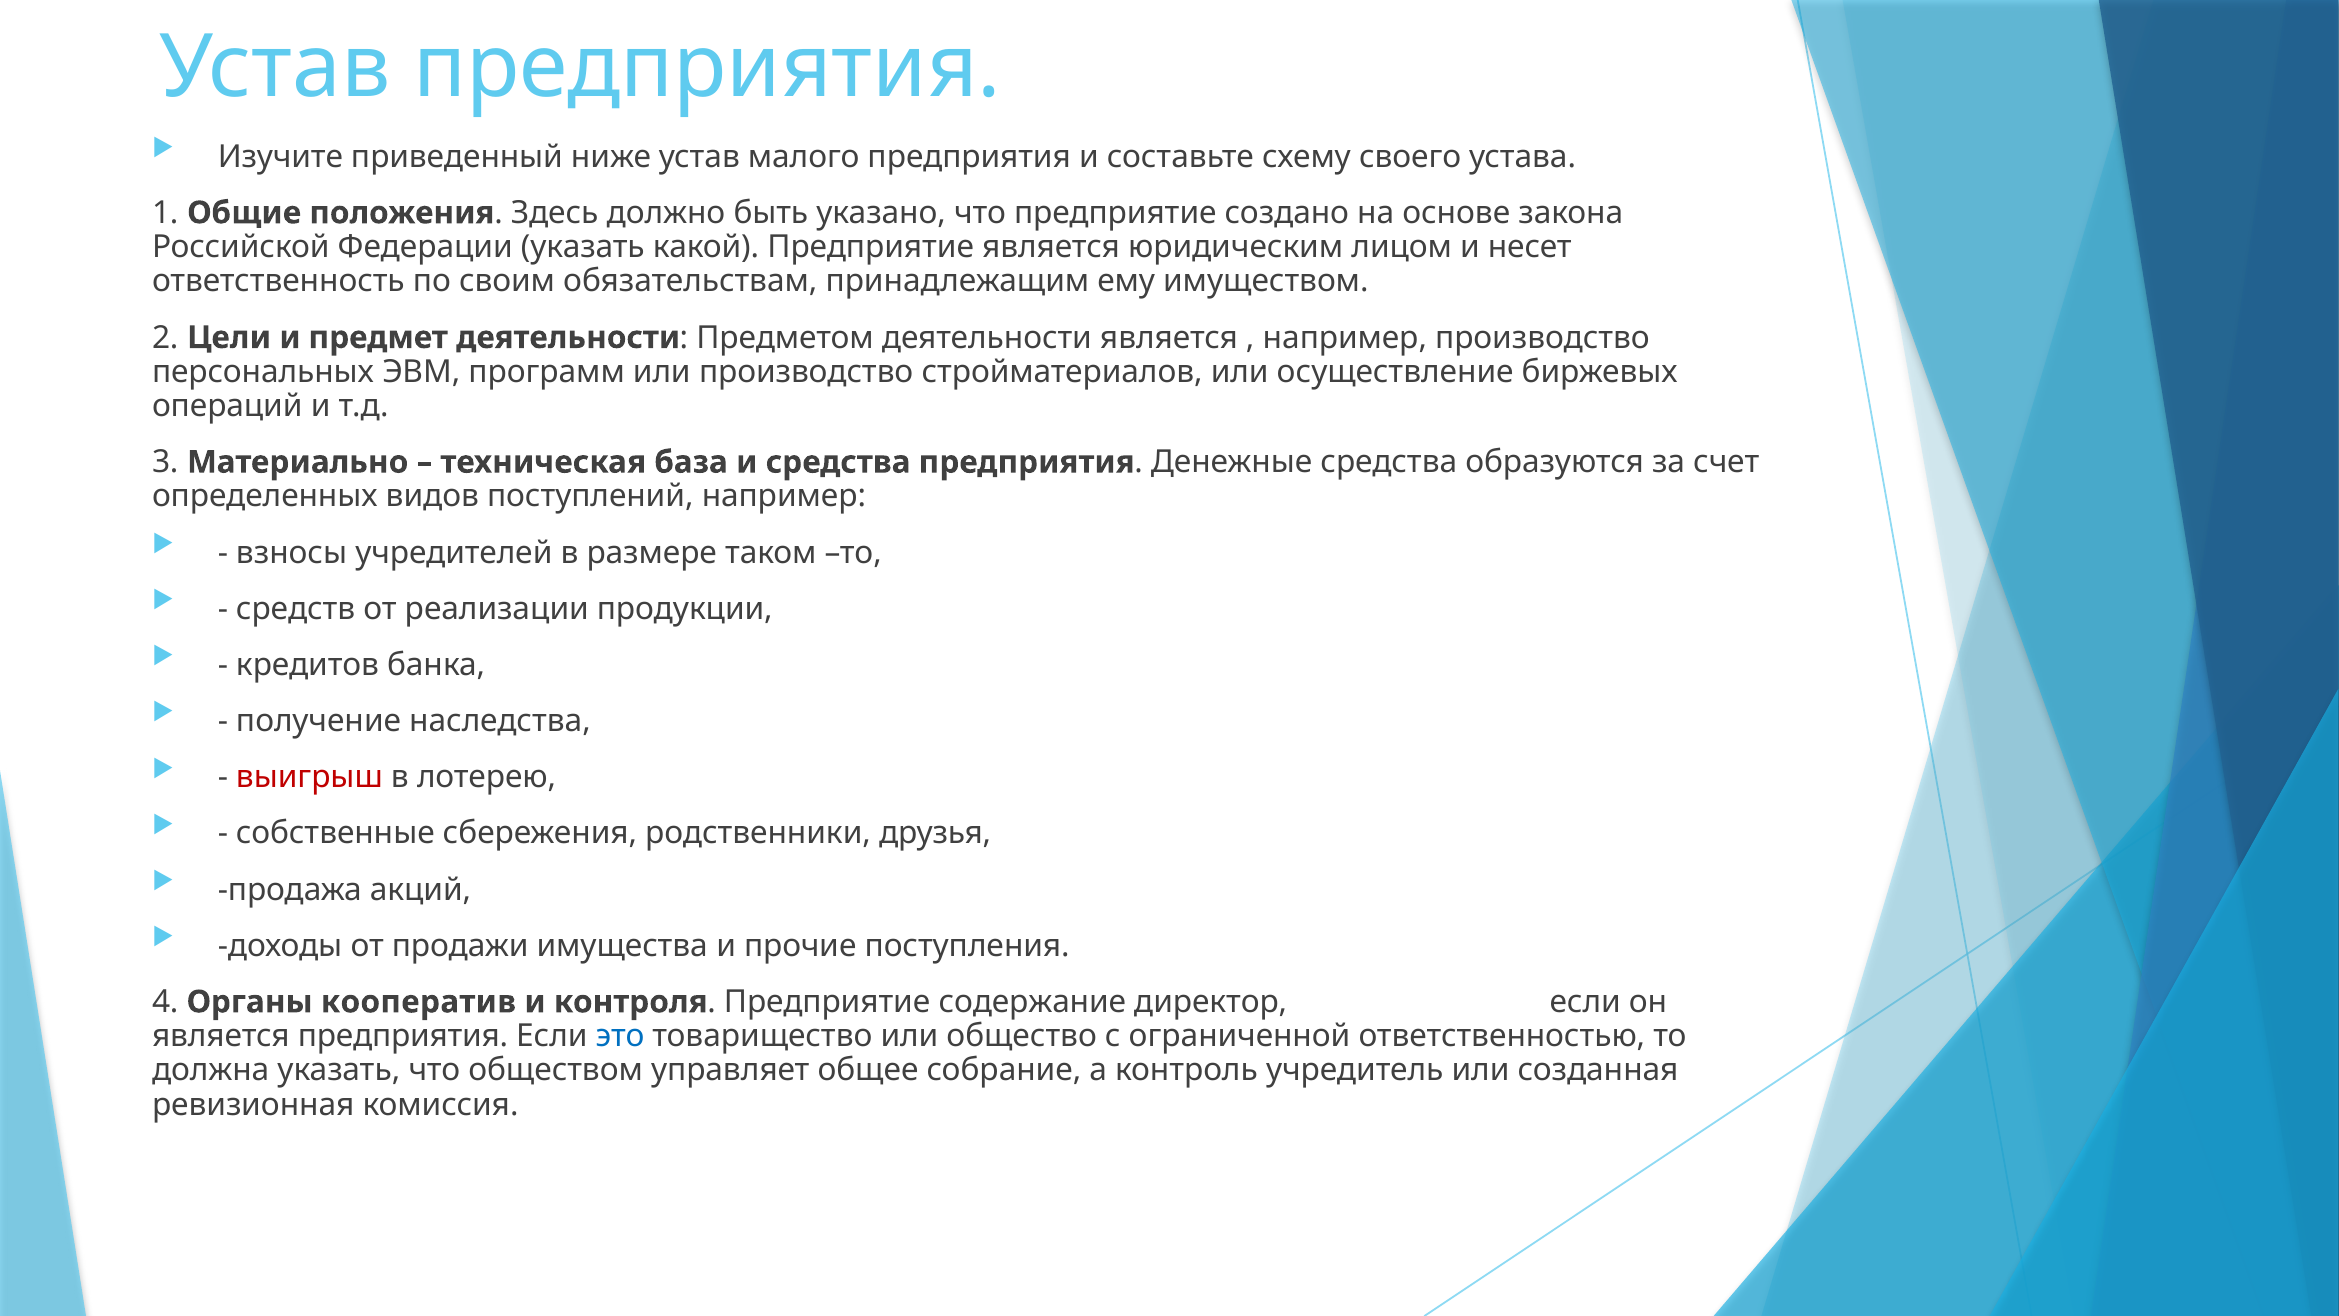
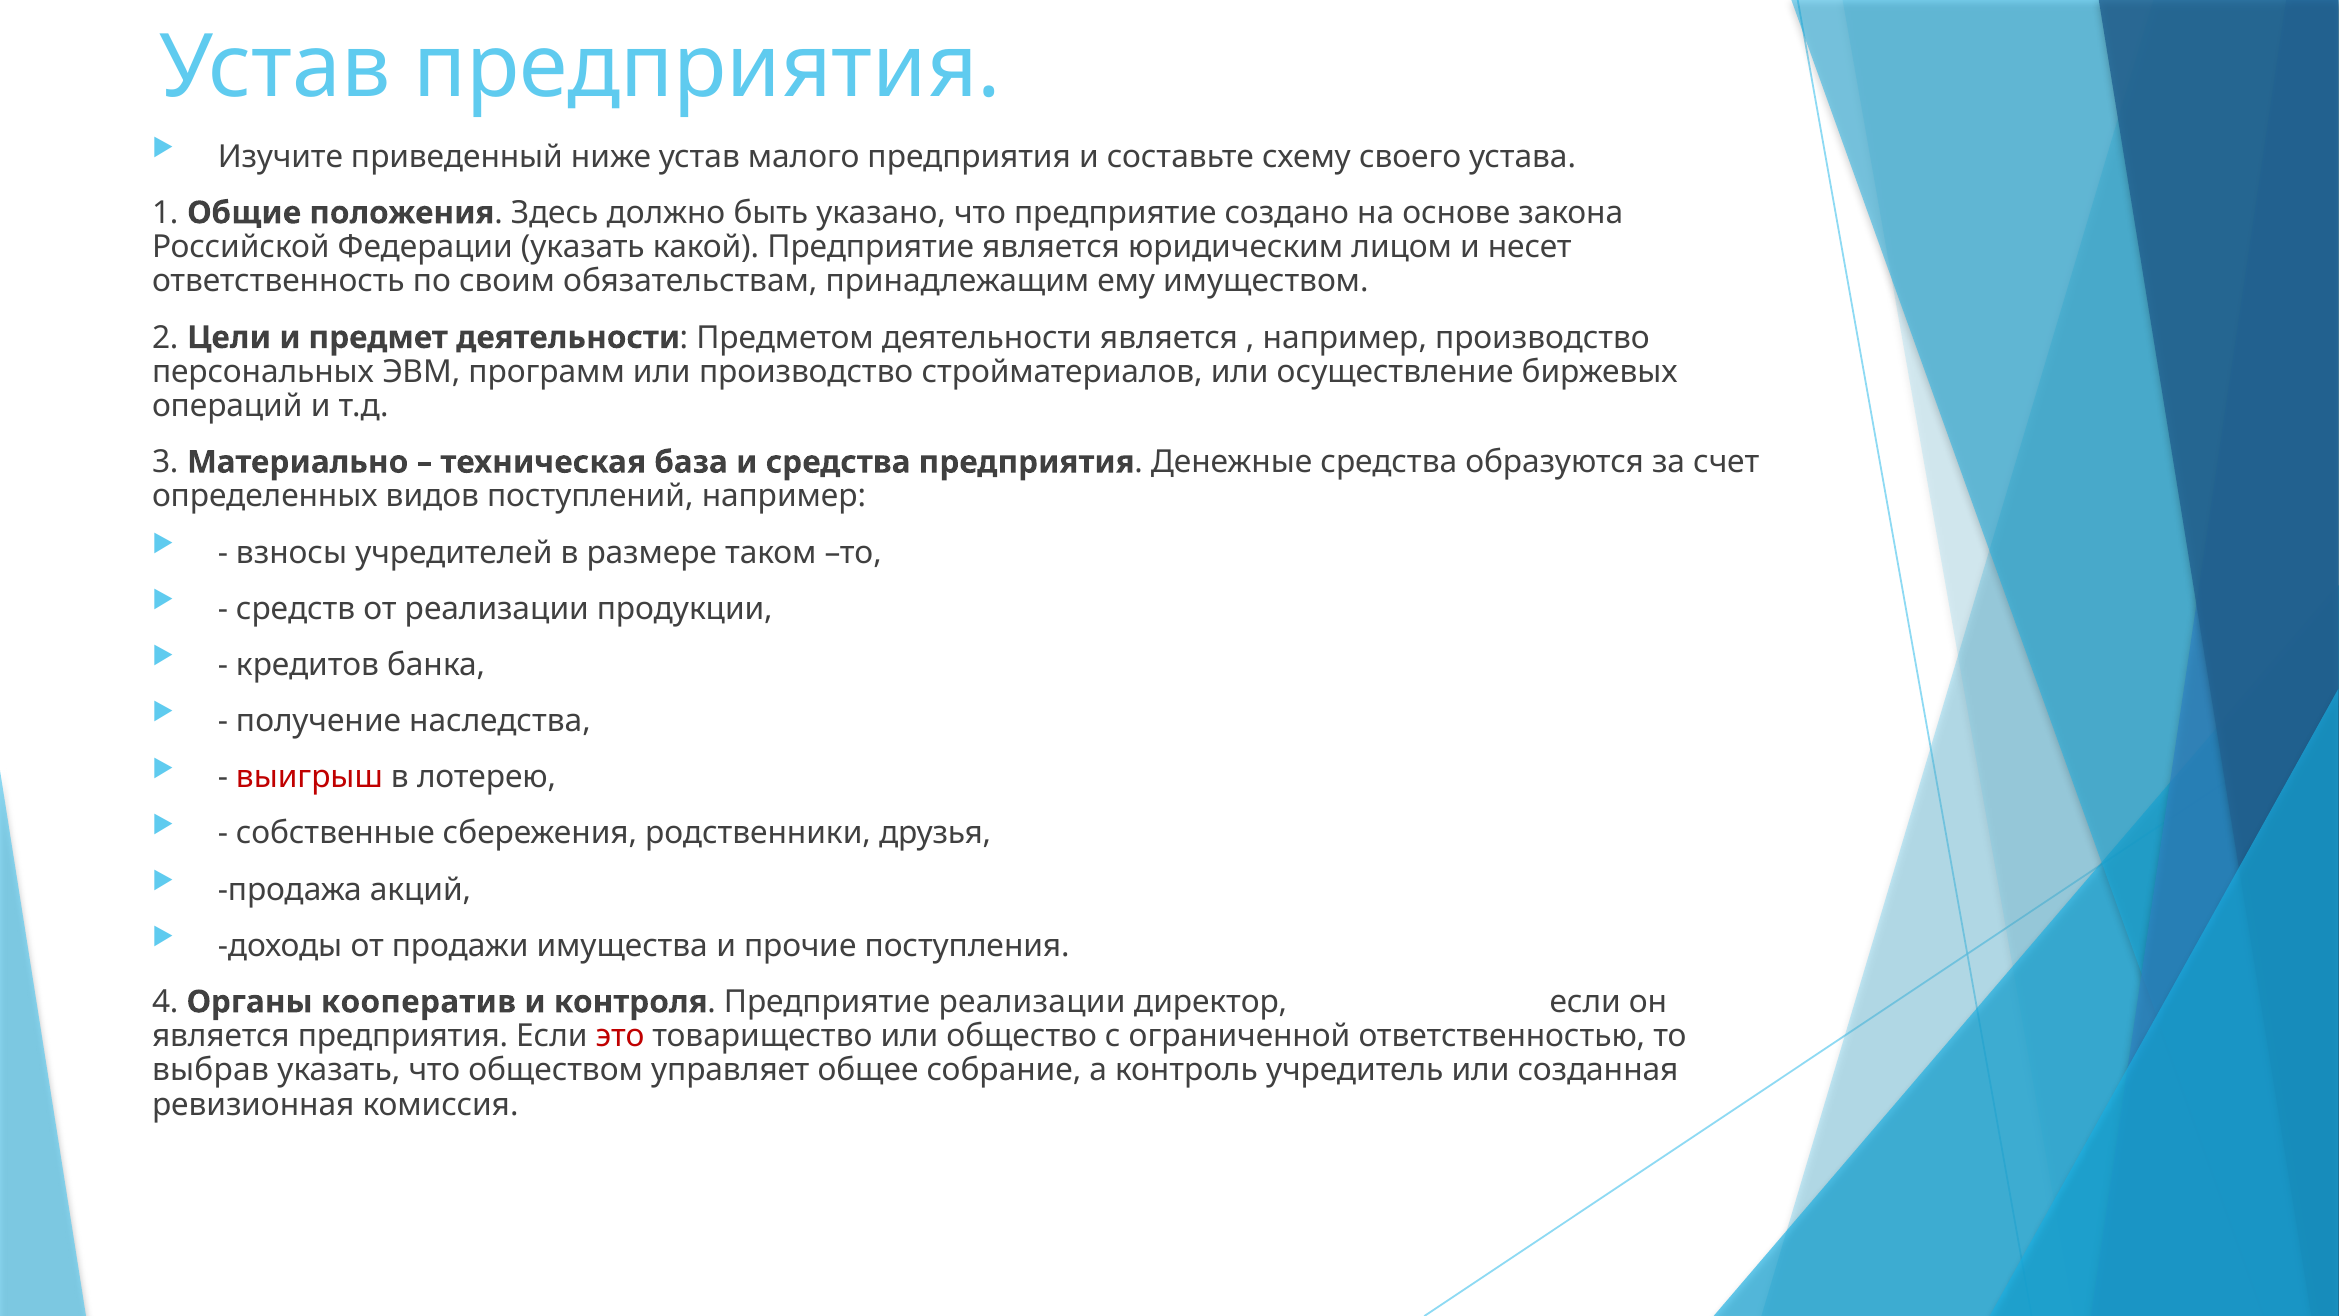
Предприятие содержание: содержание -> реализации (1032, 1002)
это colour: blue -> red (620, 1036)
должна: должна -> выбрав (210, 1070)
